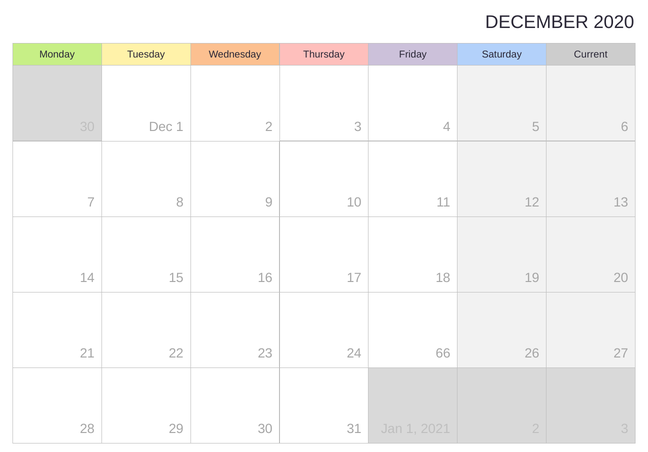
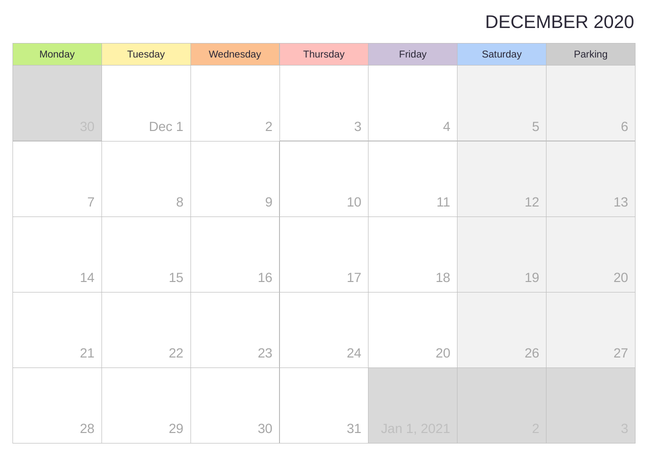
Current: Current -> Parking (591, 55)
24 66: 66 -> 20 (443, 354)
